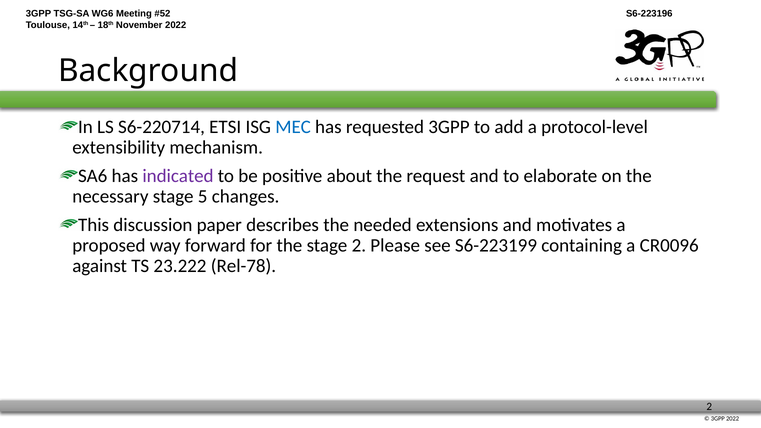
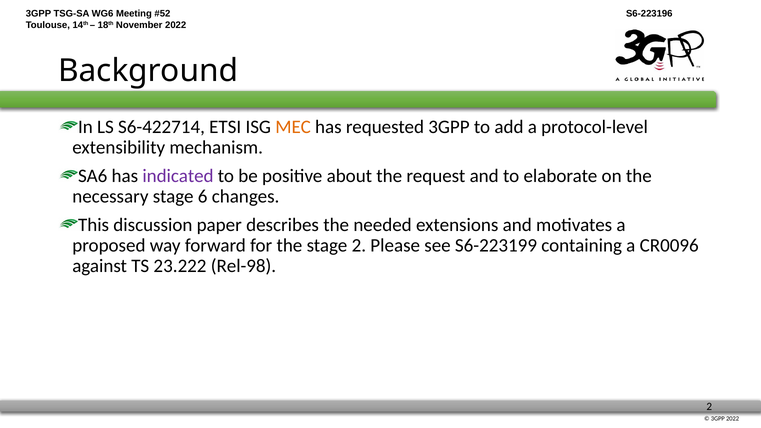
S6-220714: S6-220714 -> S6-422714 (161, 127)
MEC colour: blue -> orange (293, 127)
5: 5 -> 6 (203, 197)
Rel-78: Rel-78 -> Rel-98 (243, 266)
